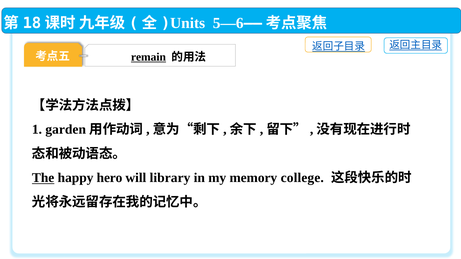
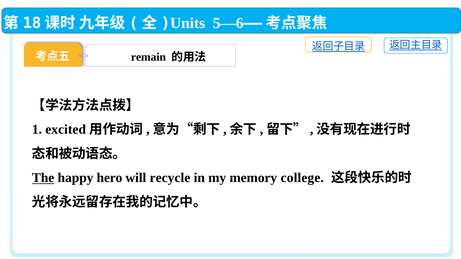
remain underline: present -> none (148, 57)
garden: garden -> excited (66, 130)
library: library -> recycle (170, 178)
